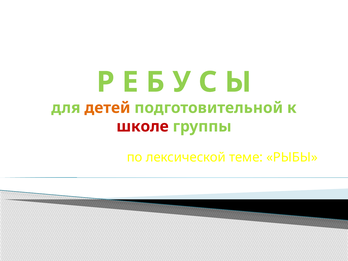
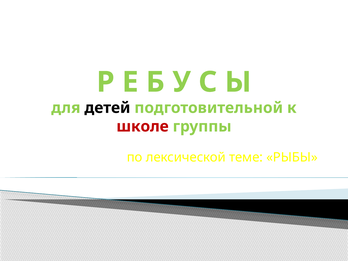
детей colour: orange -> black (107, 108)
